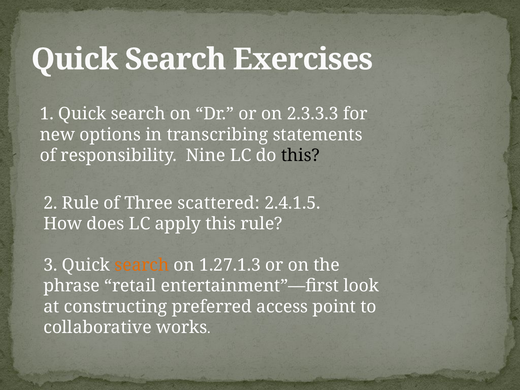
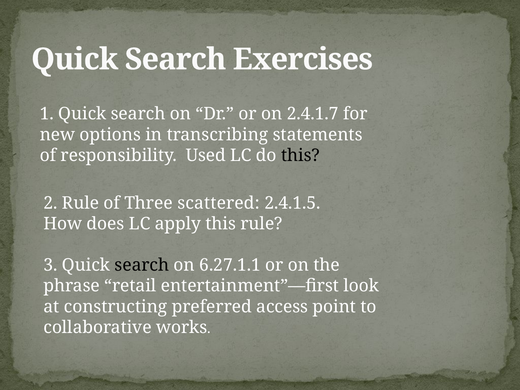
2.3.3.3: 2.3.3.3 -> 2.4.1.7 (313, 114)
Nine: Nine -> Used (206, 155)
search colour: orange -> black (142, 265)
1.27.1.3: 1.27.1.3 -> 6.27.1.1 (230, 265)
